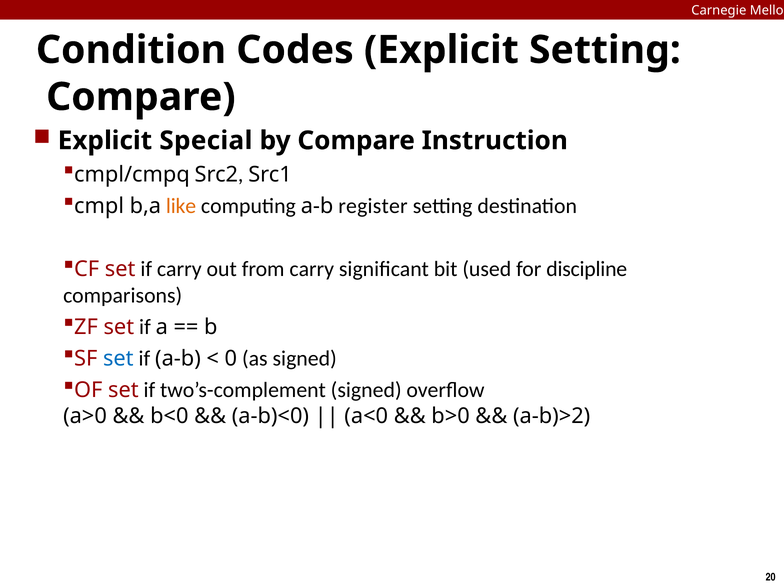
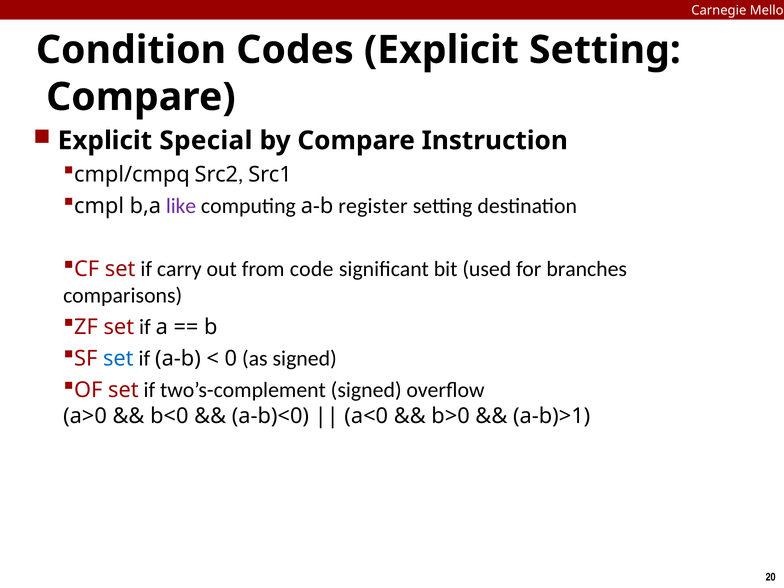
like colour: orange -> purple (181, 206)
from carry: carry -> code (312, 269)
discipline: discipline -> branches (587, 269)
a-b)>2: a-b)>2 -> a-b)>1 (552, 416)
